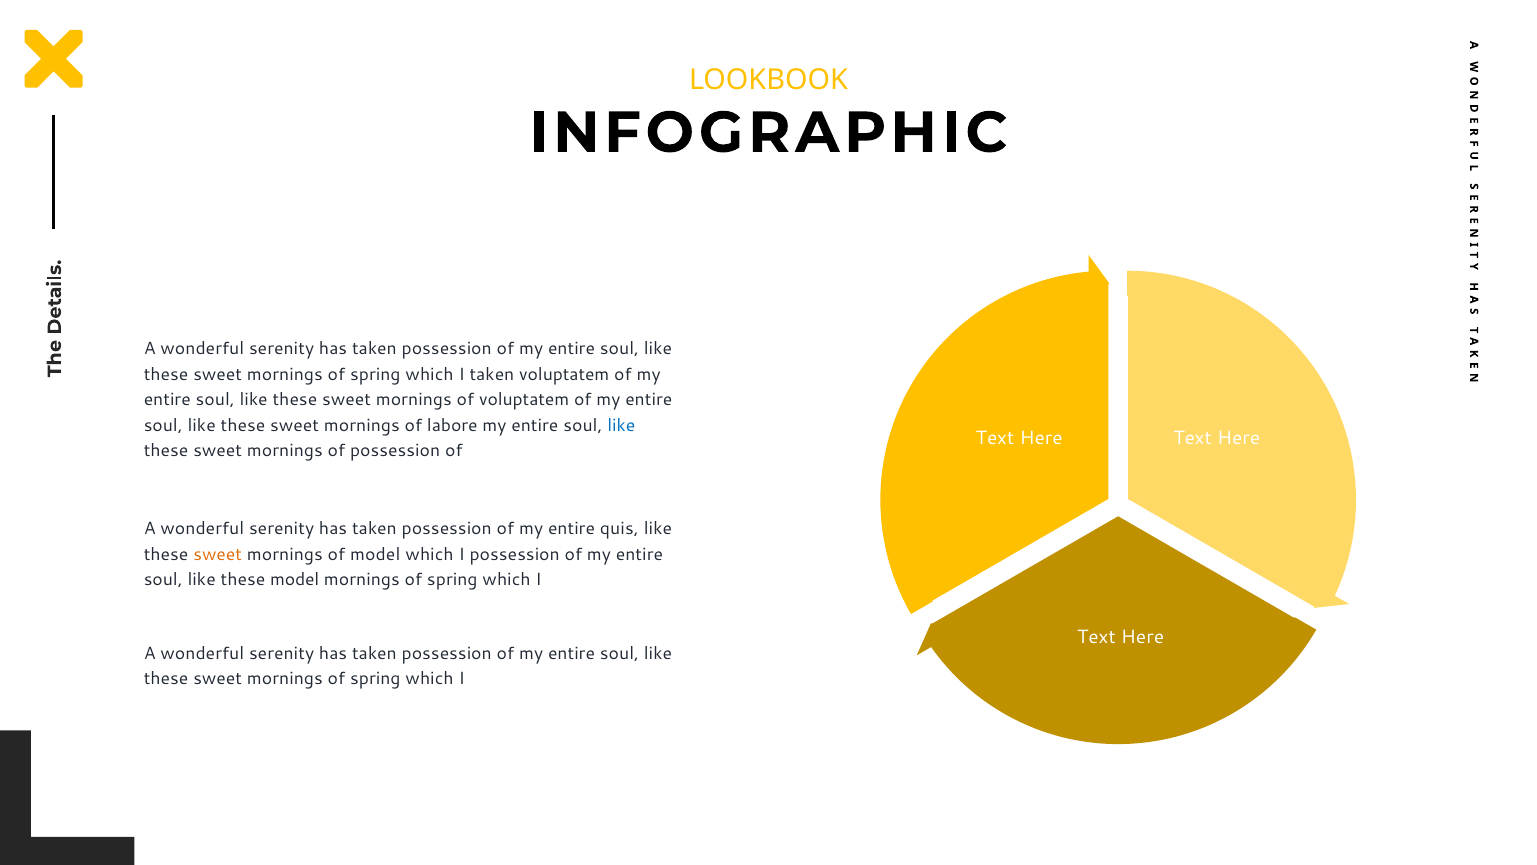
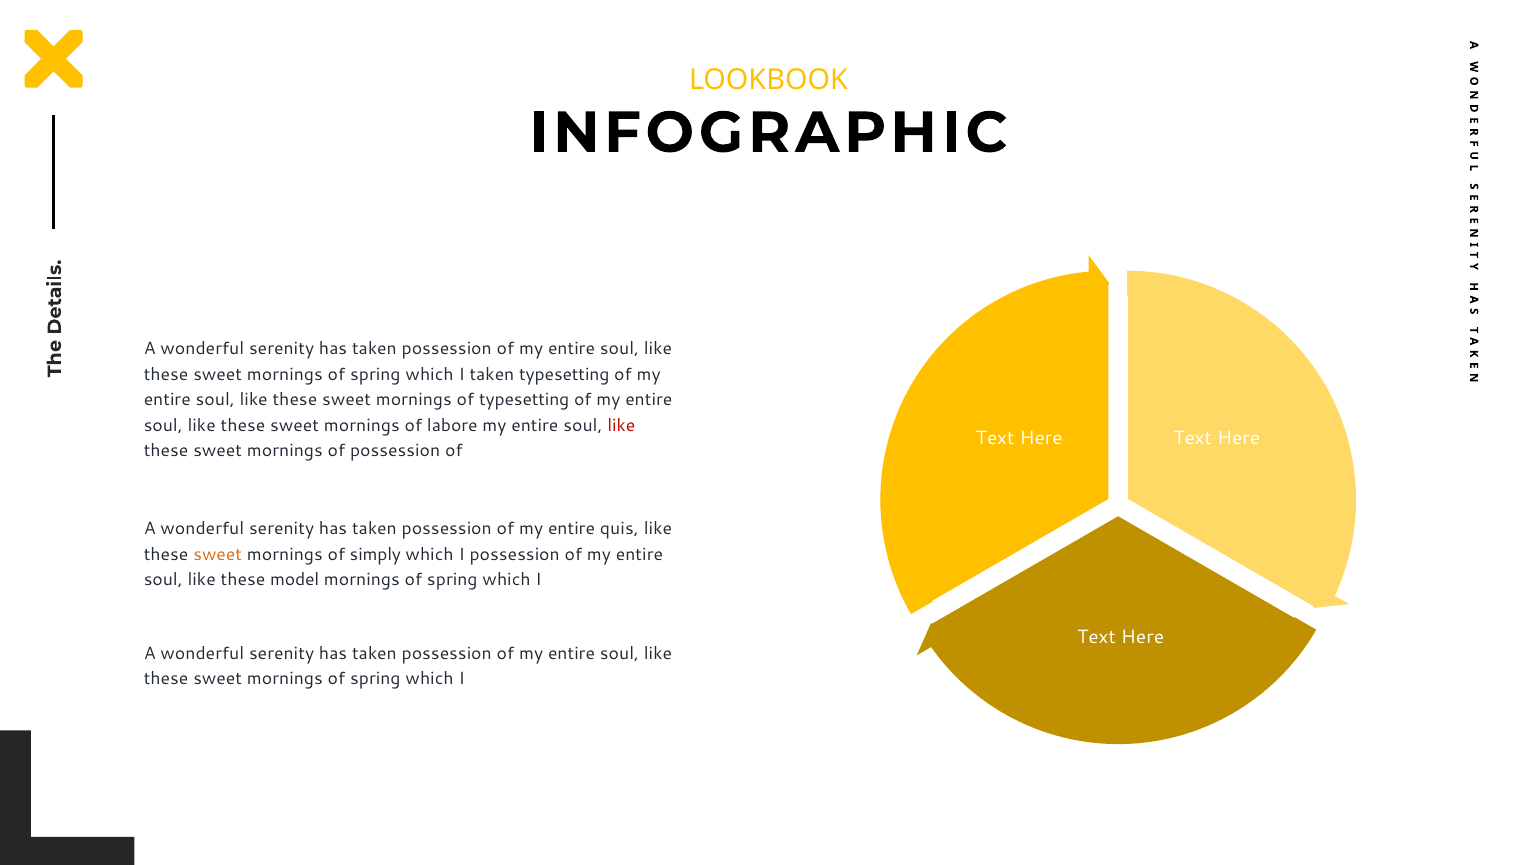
taken voluptatem: voluptatem -> typesetting (564, 374)
of voluptatem: voluptatem -> typesetting (524, 400)
like colour: blue -> red (621, 425)
of model: model -> simply (375, 554)
